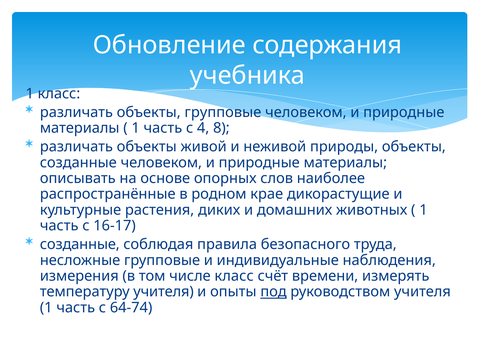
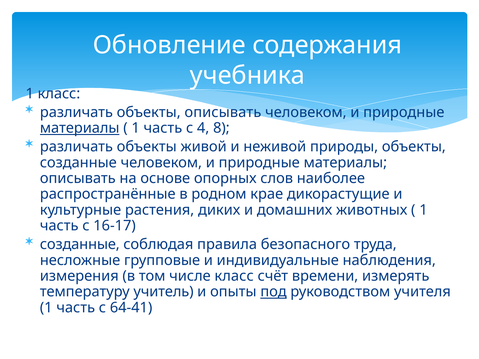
объекты групповые: групповые -> описывать (223, 112)
материалы underline: none -> present (80, 128)
температуру учителя: учителя -> учитель (164, 292)
64-74: 64-74 -> 64-41 (131, 308)
